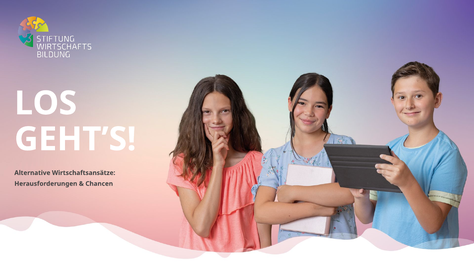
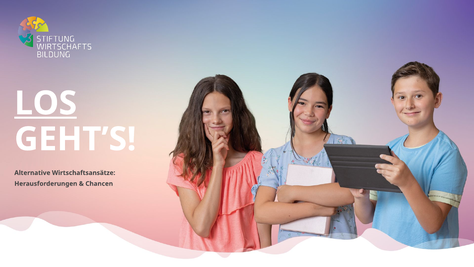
LOS underline: none -> present (46, 103)
